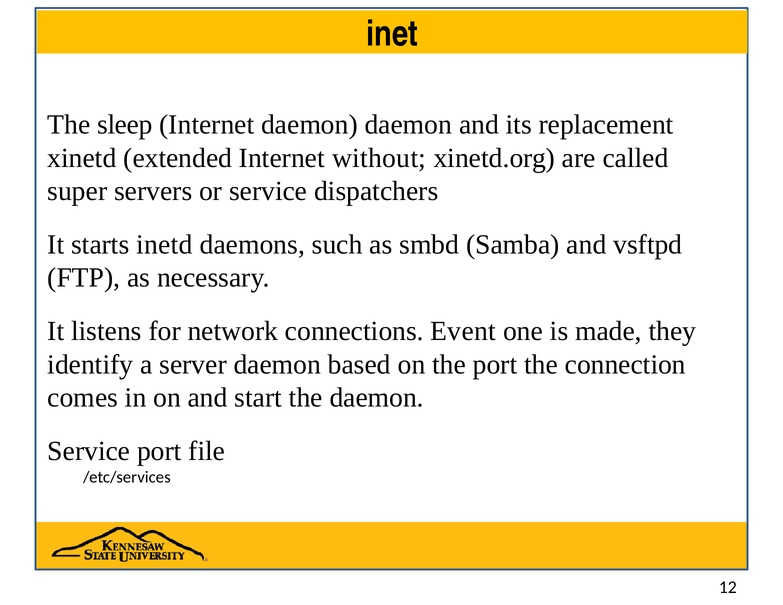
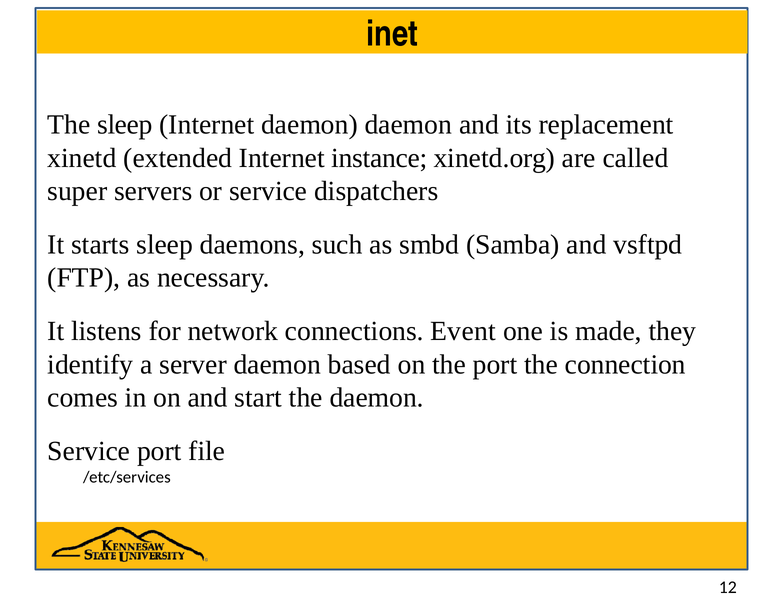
without: without -> instance (379, 158)
starts inetd: inetd -> sleep (165, 245)
